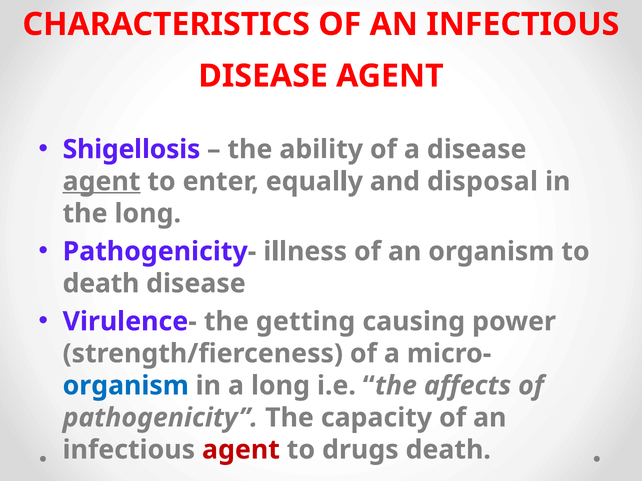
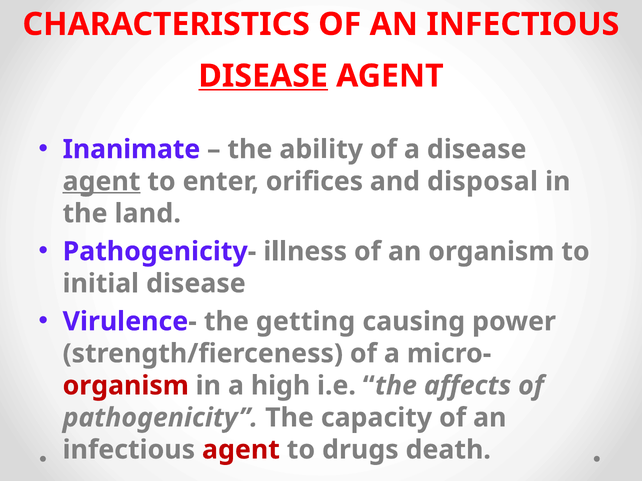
DISEASE underline: none -> present (263, 76)
Shigellosis: Shigellosis -> Inanimate (131, 150)
equally: equally -> orifices (314, 182)
the long: long -> land (148, 214)
death: death -> initial (101, 284)
organism colour: blue -> red (126, 386)
a long: long -> high (281, 386)
